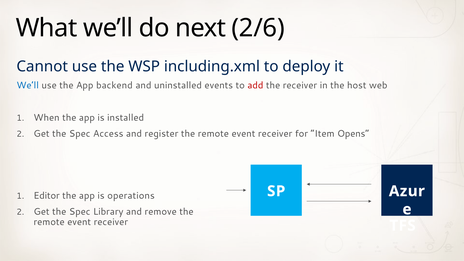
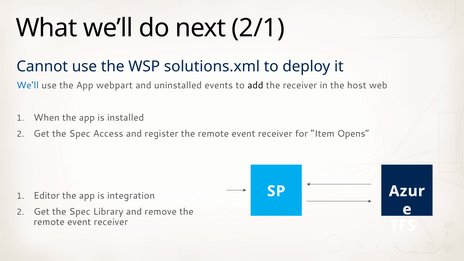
2/6: 2/6 -> 2/1 (258, 28)
including.xml: including.xml -> solutions.xml (212, 66)
backend: backend -> webpart (114, 85)
add colour: red -> black (255, 85)
operations: operations -> integration (131, 196)
